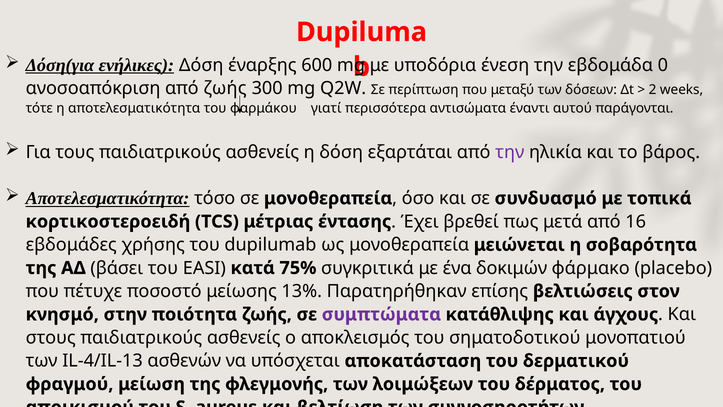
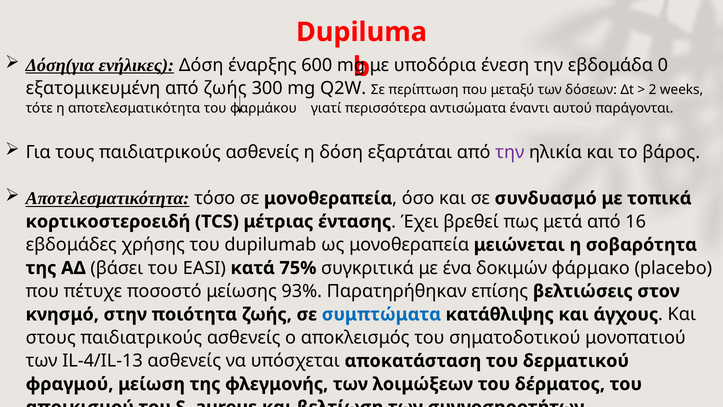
ανοσοαπόκριση: ανοσοαπόκριση -> εξατομικευμένη (93, 88)
13%: 13% -> 93% (302, 291)
συμπτώματα colour: purple -> blue (381, 314)
IL-4/IL-13 ασθενών: ασθενών -> ασθενείς (184, 361)
